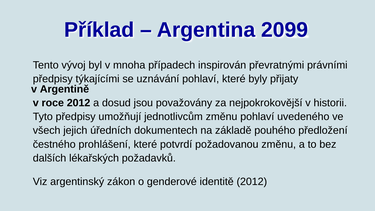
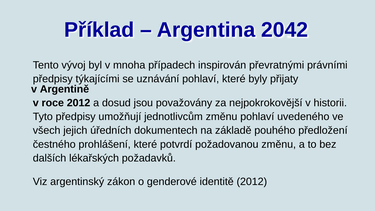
2099: 2099 -> 2042 (285, 30)
